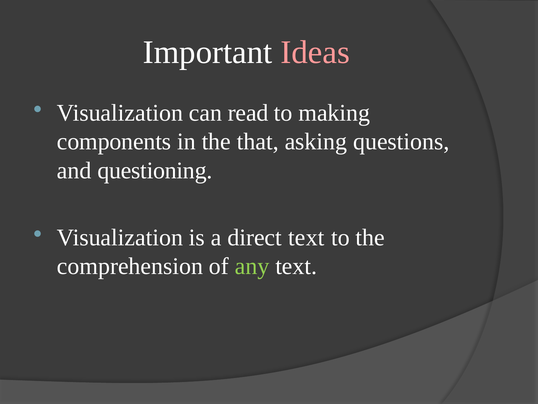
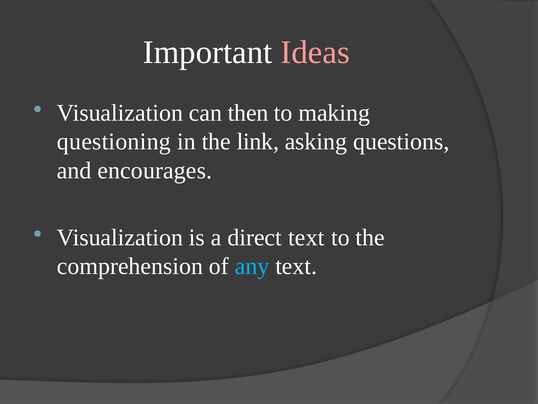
read: read -> then (248, 113)
components: components -> questioning (114, 142)
that: that -> link (258, 142)
questioning: questioning -> encourages (155, 170)
any colour: light green -> light blue (252, 266)
